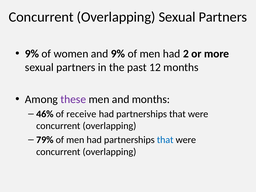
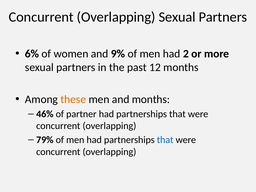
9%: 9% -> 6% (32, 54)
these colour: purple -> orange (73, 99)
receive: receive -> partner (81, 114)
